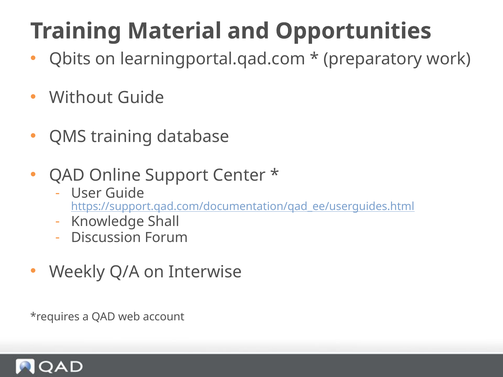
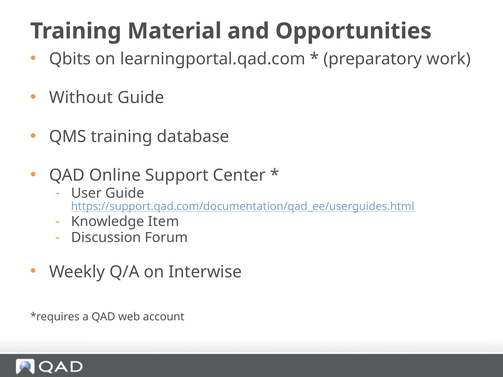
Shall: Shall -> Item (163, 222)
